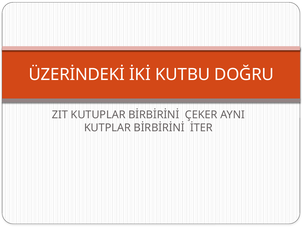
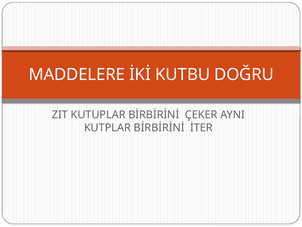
ÜZERİNDEKİ: ÜZERİNDEKİ -> MADDELERE (77, 74)
